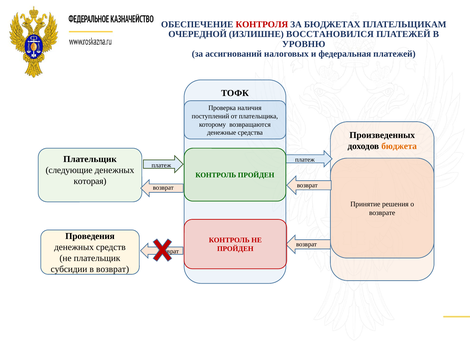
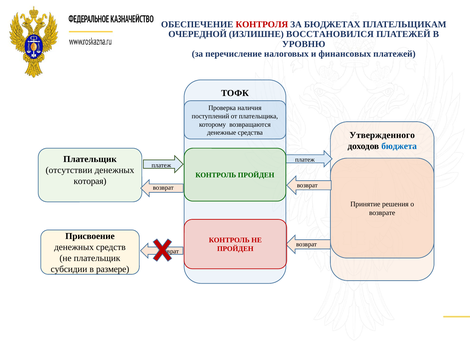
ассигнований: ассигнований -> перечисление (234, 54)
федеральная: федеральная -> финансовых (345, 54)
Произведенных: Произведенных -> Утвержденного (382, 135)
бюджета colour: orange -> blue (399, 146)
следующие: следующие -> отсутствии (69, 170)
Проведения: Проведения -> Присвоение (90, 237)
в возврат: возврат -> размере (113, 270)
